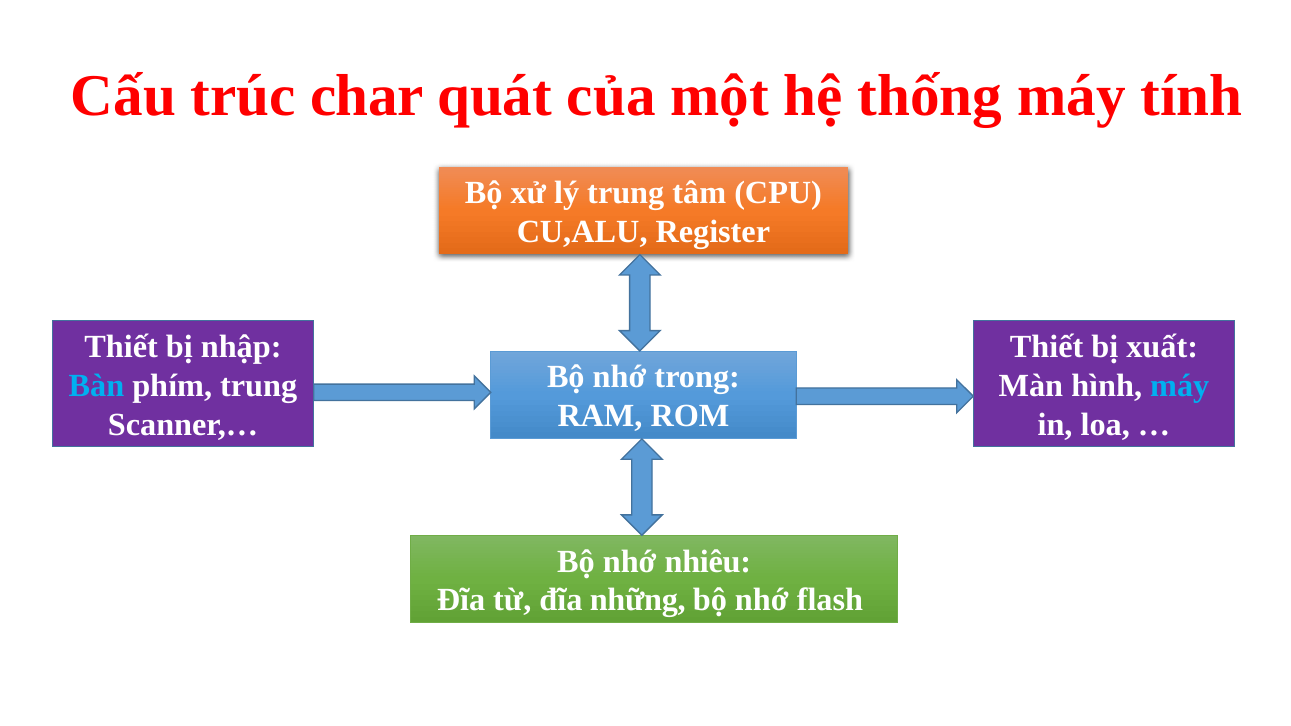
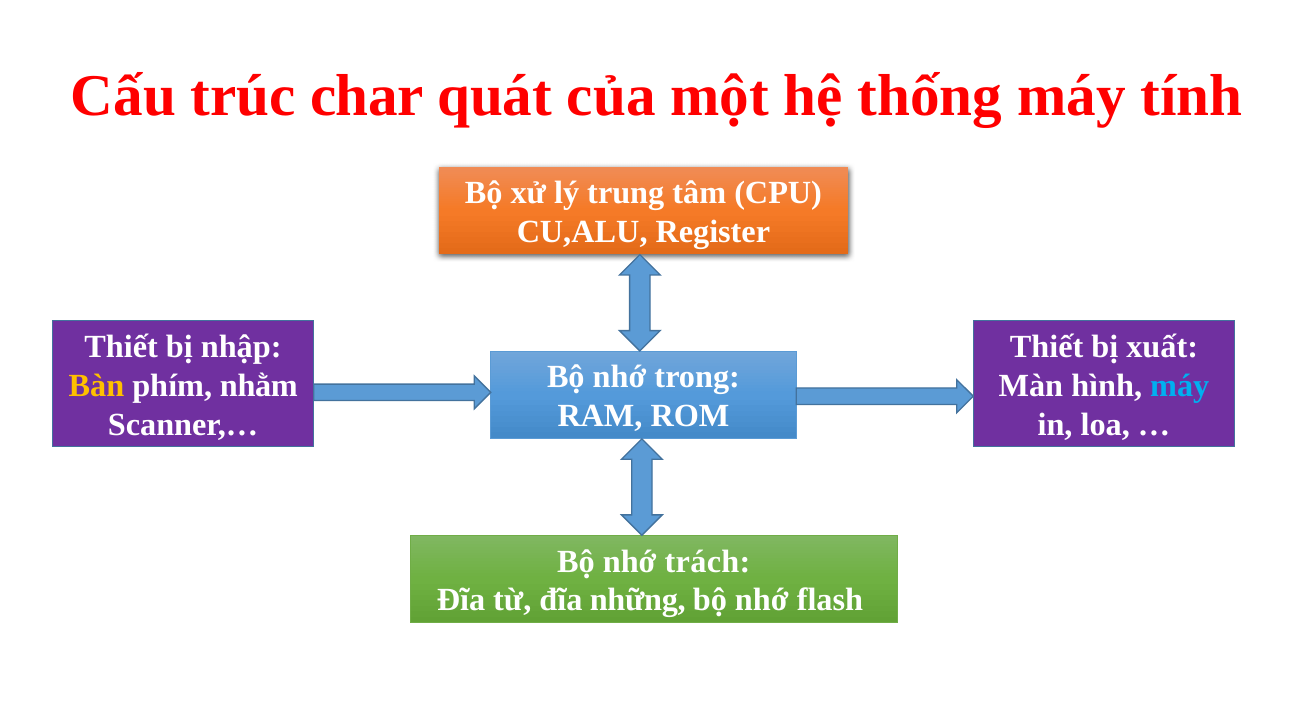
Bàn colour: light blue -> yellow (96, 386)
phím trung: trung -> nhằm (259, 386)
nhiêu: nhiêu -> trách (708, 562)
